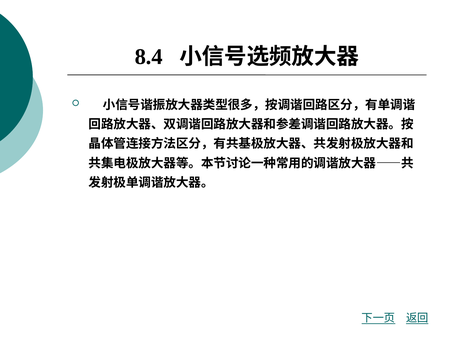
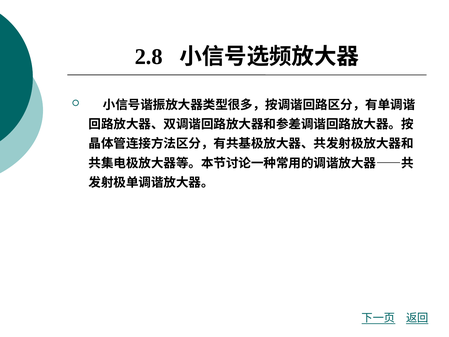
8.4: 8.4 -> 2.8 (149, 57)
